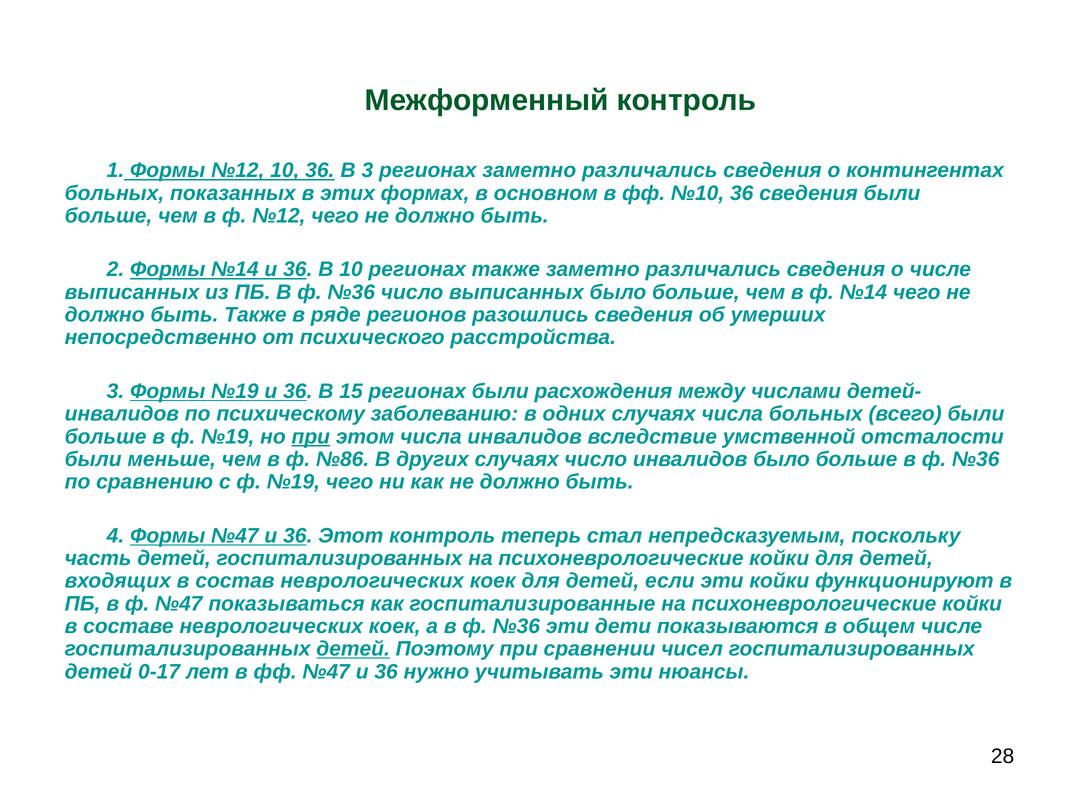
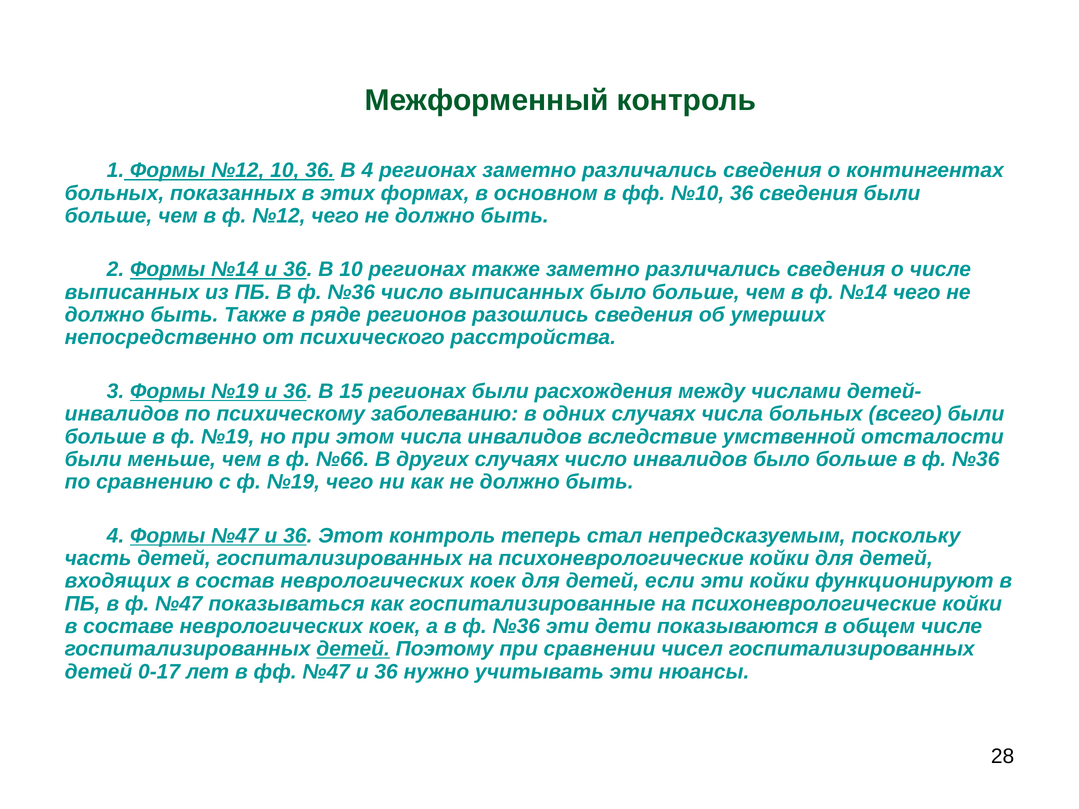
В 3: 3 -> 4 (367, 170)
при underline: present -> none (311, 437)
№86: №86 -> №66 (343, 459)
